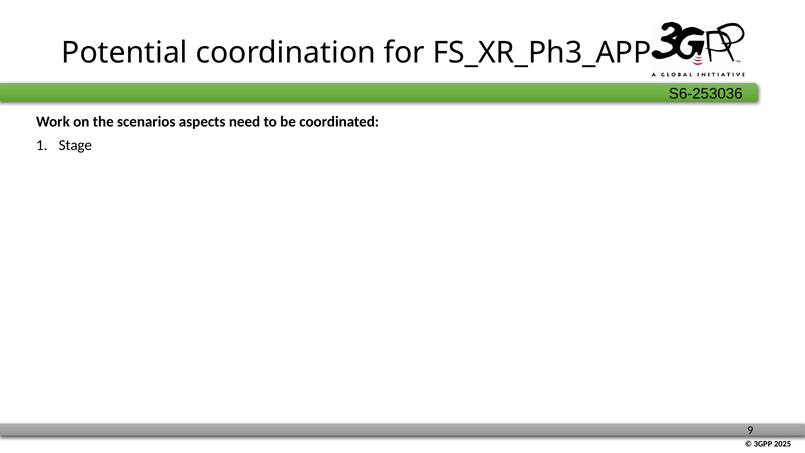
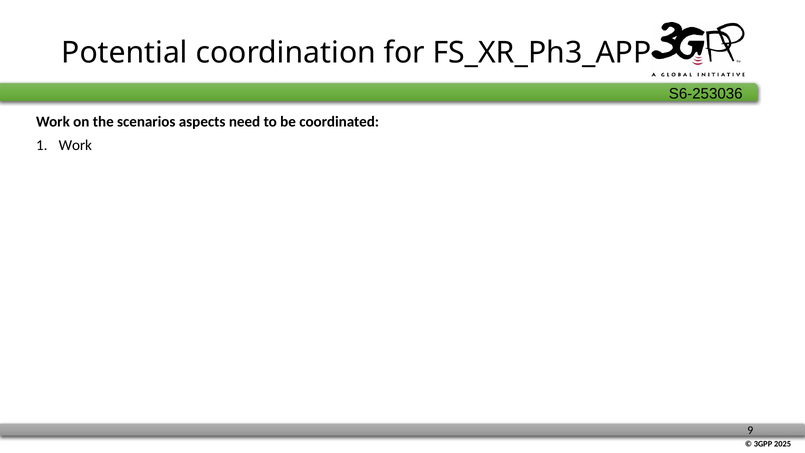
Stage: Stage -> Work (75, 145)
